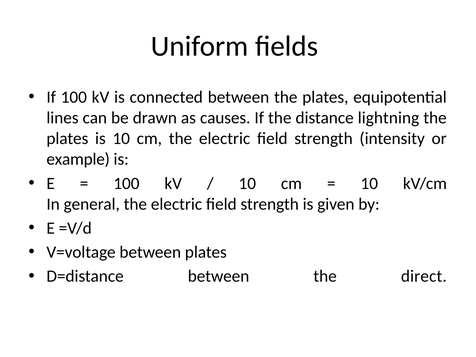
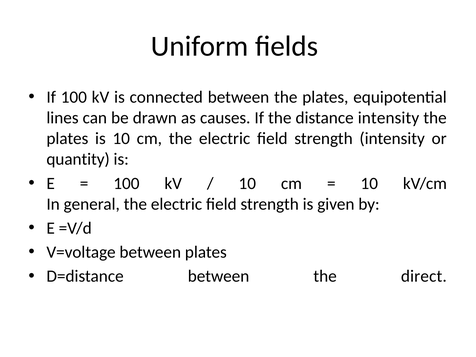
distance lightning: lightning -> intensity (388, 118)
example: example -> quantity (78, 159)
